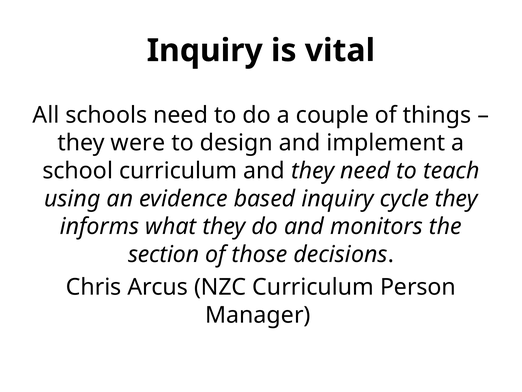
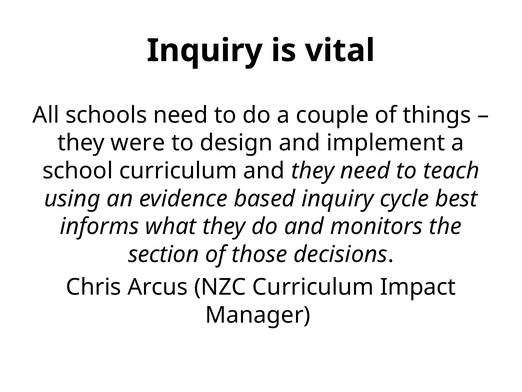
cycle they: they -> best (456, 198)
Person: Person -> Impact (418, 287)
